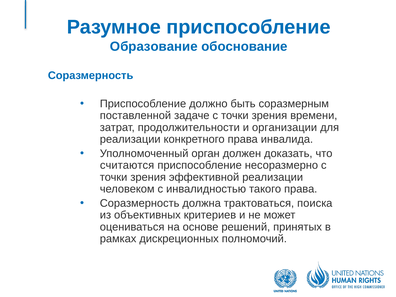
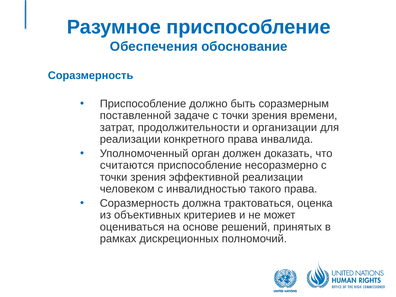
Образование: Образование -> Обеспечения (154, 46)
поиска: поиска -> оценка (315, 203)
